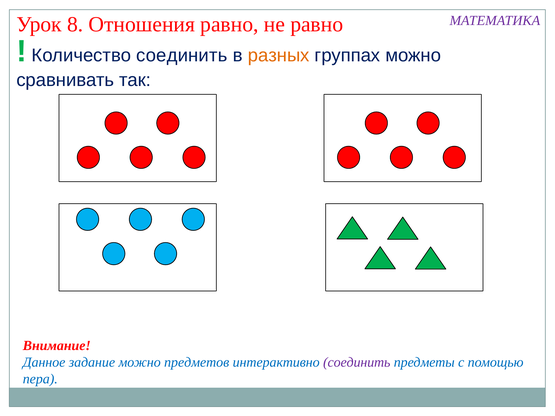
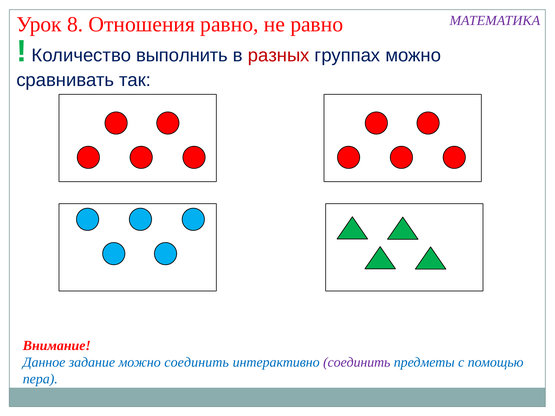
Количество соединить: соединить -> выполнить (182, 56)
разных colour: orange -> red (279, 56)
можно предметов: предметов -> соединить (197, 363)
